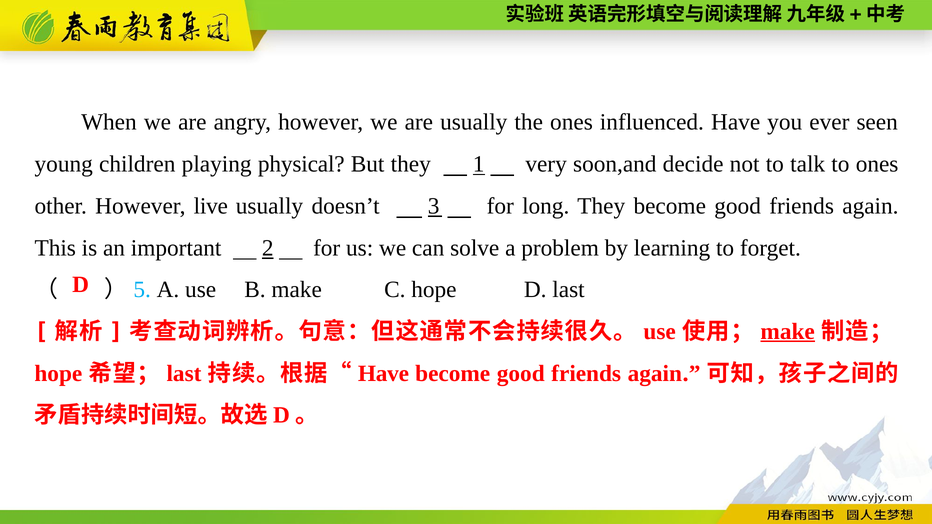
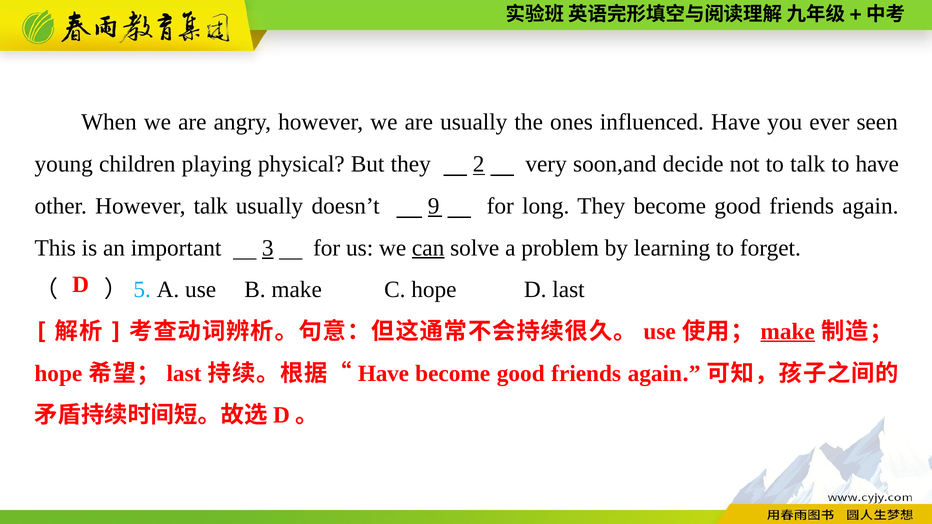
1: 1 -> 2 (479, 164)
to ones: ones -> have (877, 164)
However live: live -> talk (211, 206)
3: 3 -> 9 (434, 206)
2: 2 -> 3 (268, 248)
can underline: none -> present (428, 248)
